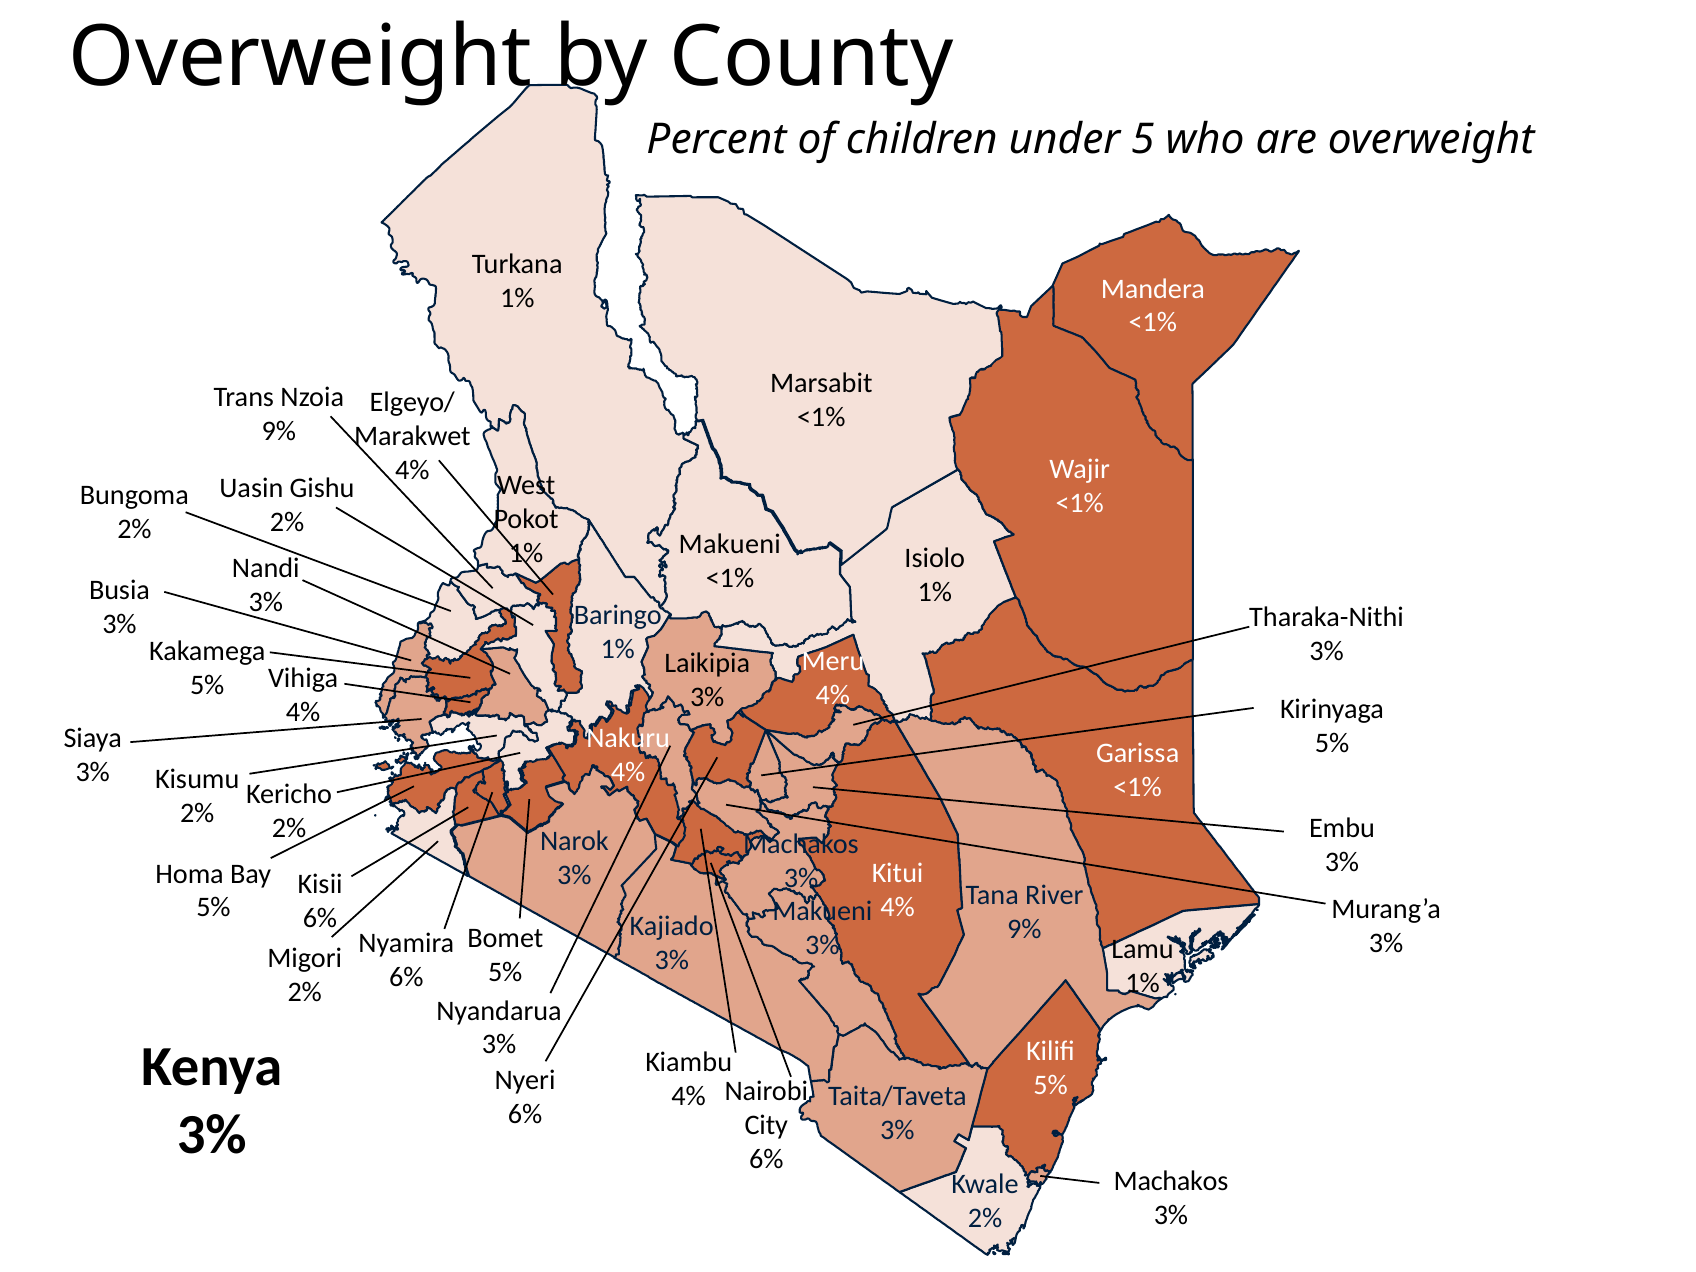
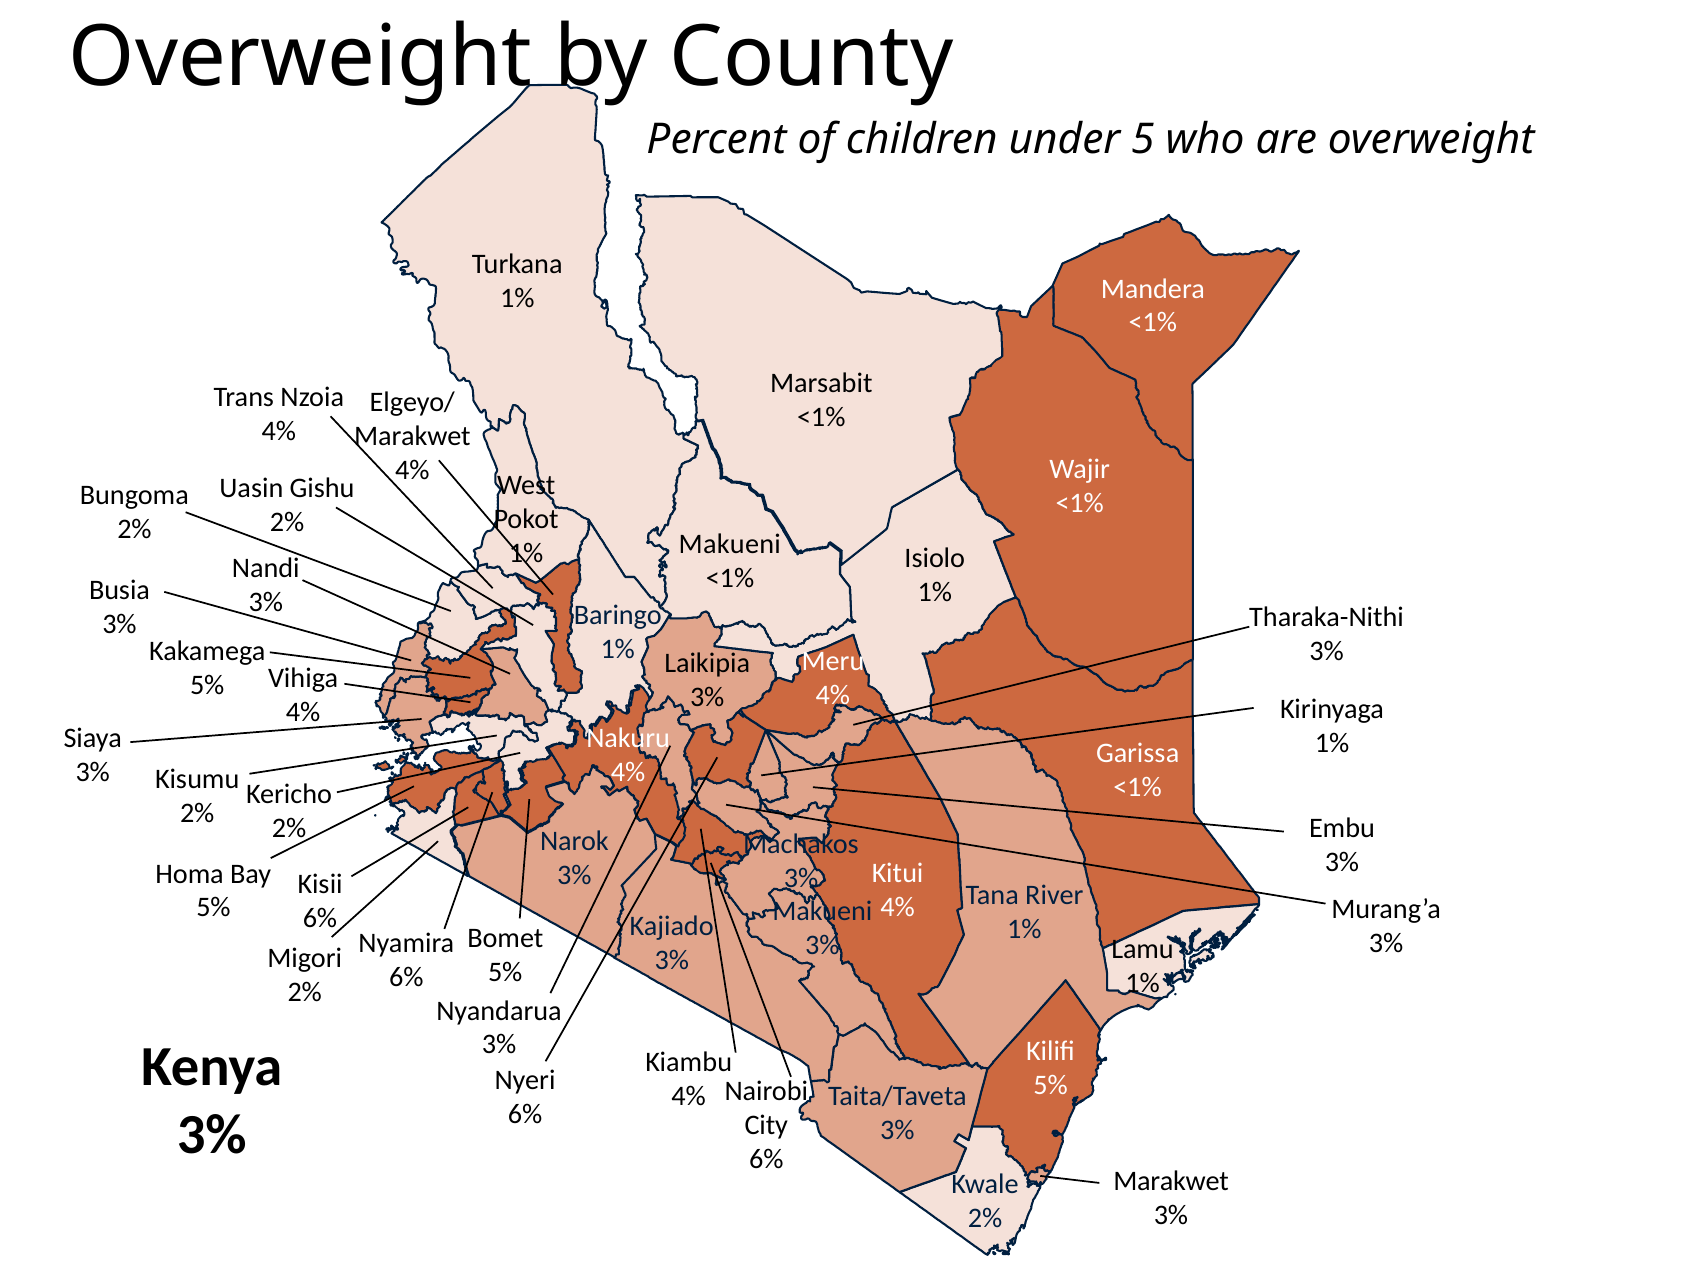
9%: 9% -> 4% (279, 431)
5%: 5% -> 1% (1332, 743)
9%: 9% -> 1% (1024, 929)
Machakos: Machakos -> Marakwet (1171, 1181)
